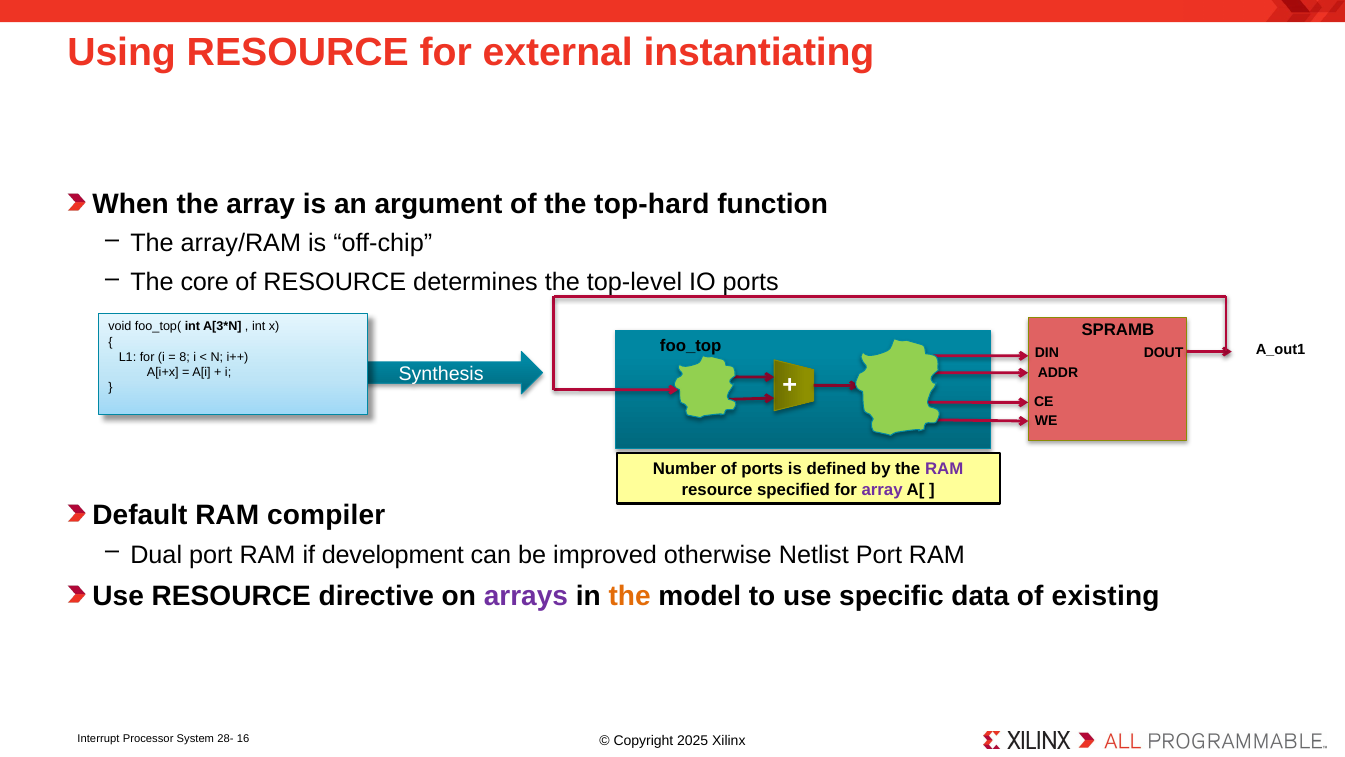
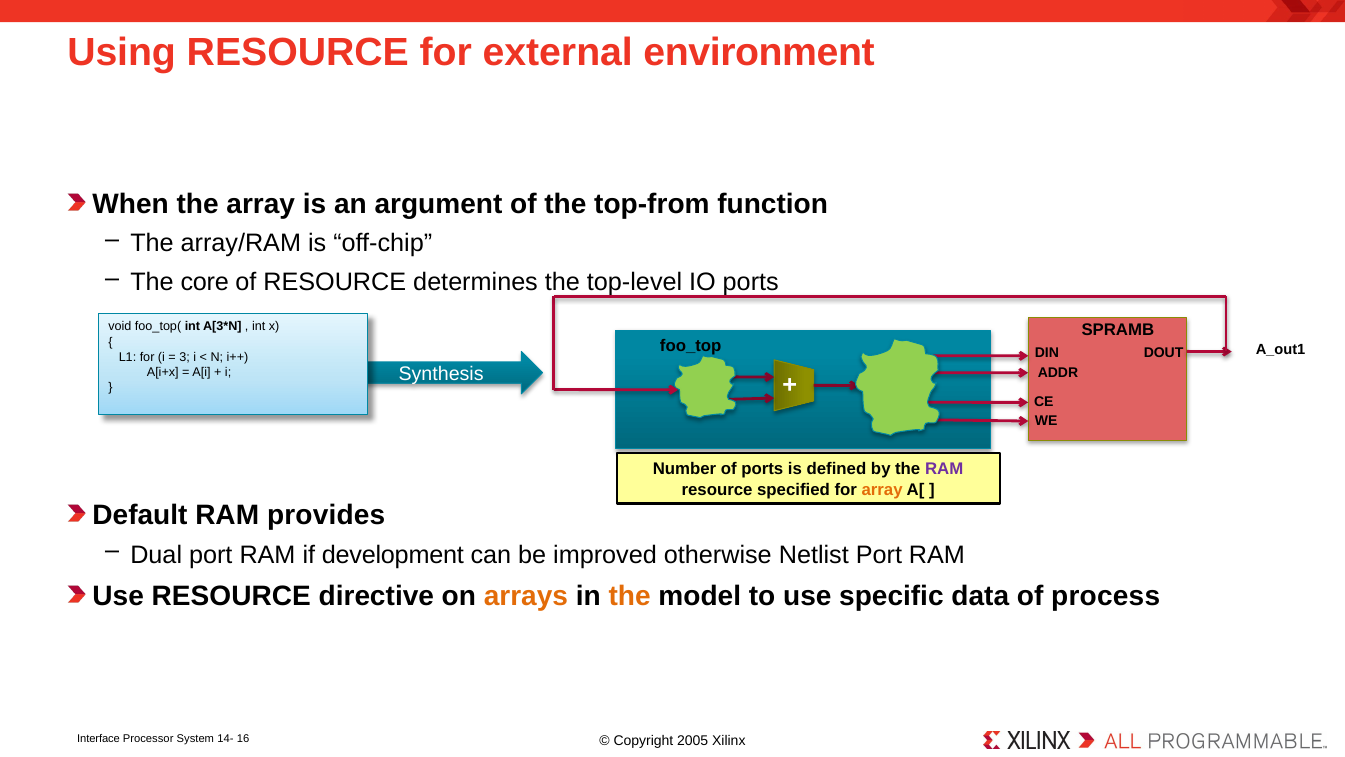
instantiating: instantiating -> environment (759, 52)
top-hard: top-hard -> top-from (652, 204)
8: 8 -> 3 (185, 357)
array colour: purple -> orange (882, 489)
compiler: compiler -> provides (326, 515)
arrays colour: purple -> orange (526, 596)
existing: existing -> process (1106, 596)
Interrupt: Interrupt -> Interface (99, 738)
28-: 28- -> 14- (225, 738)
2025: 2025 -> 2005 (693, 741)
